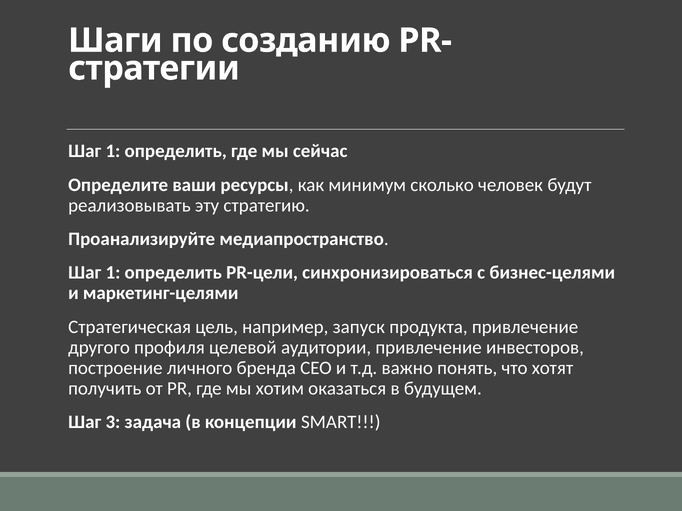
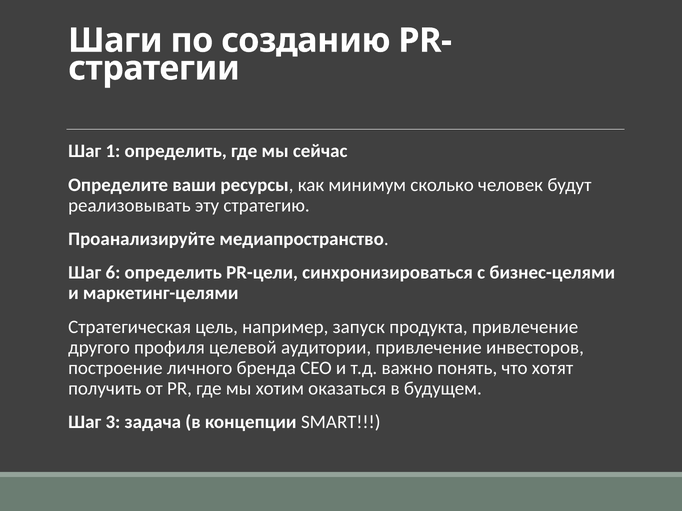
1: 1 -> 6 (113, 273)
